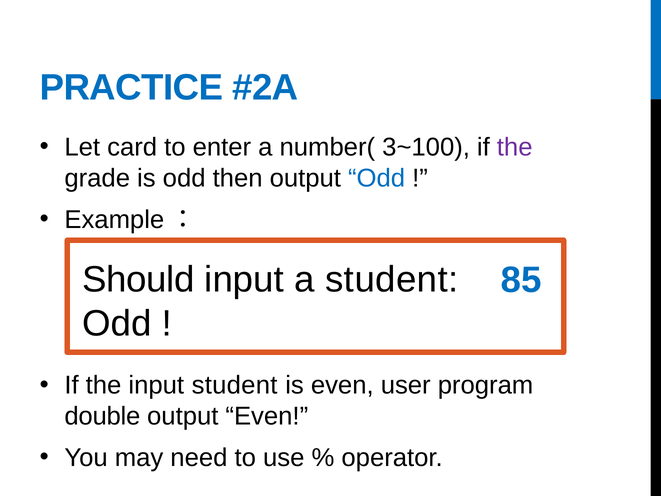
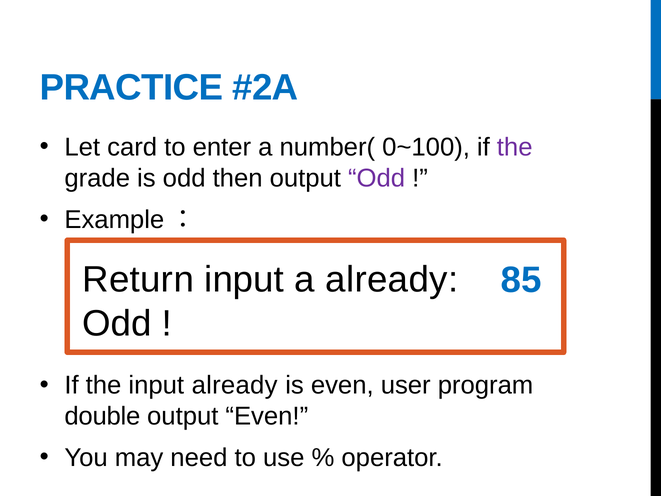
3~100: 3~100 -> 0~100 (426, 147)
Odd colour: blue -> purple (377, 178)
Should: Should -> Return (138, 279)
a student: student -> already (392, 279)
input student: student -> already (235, 385)
